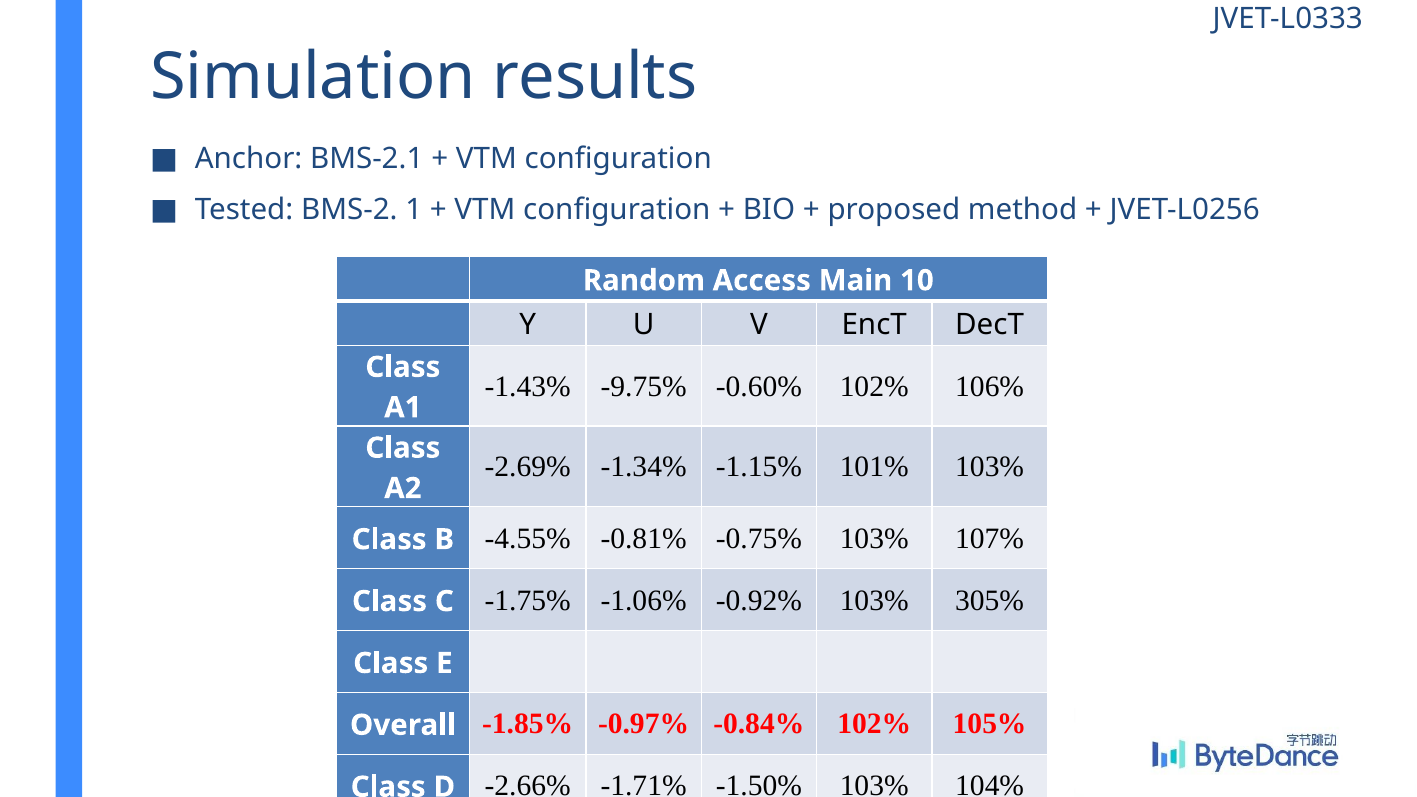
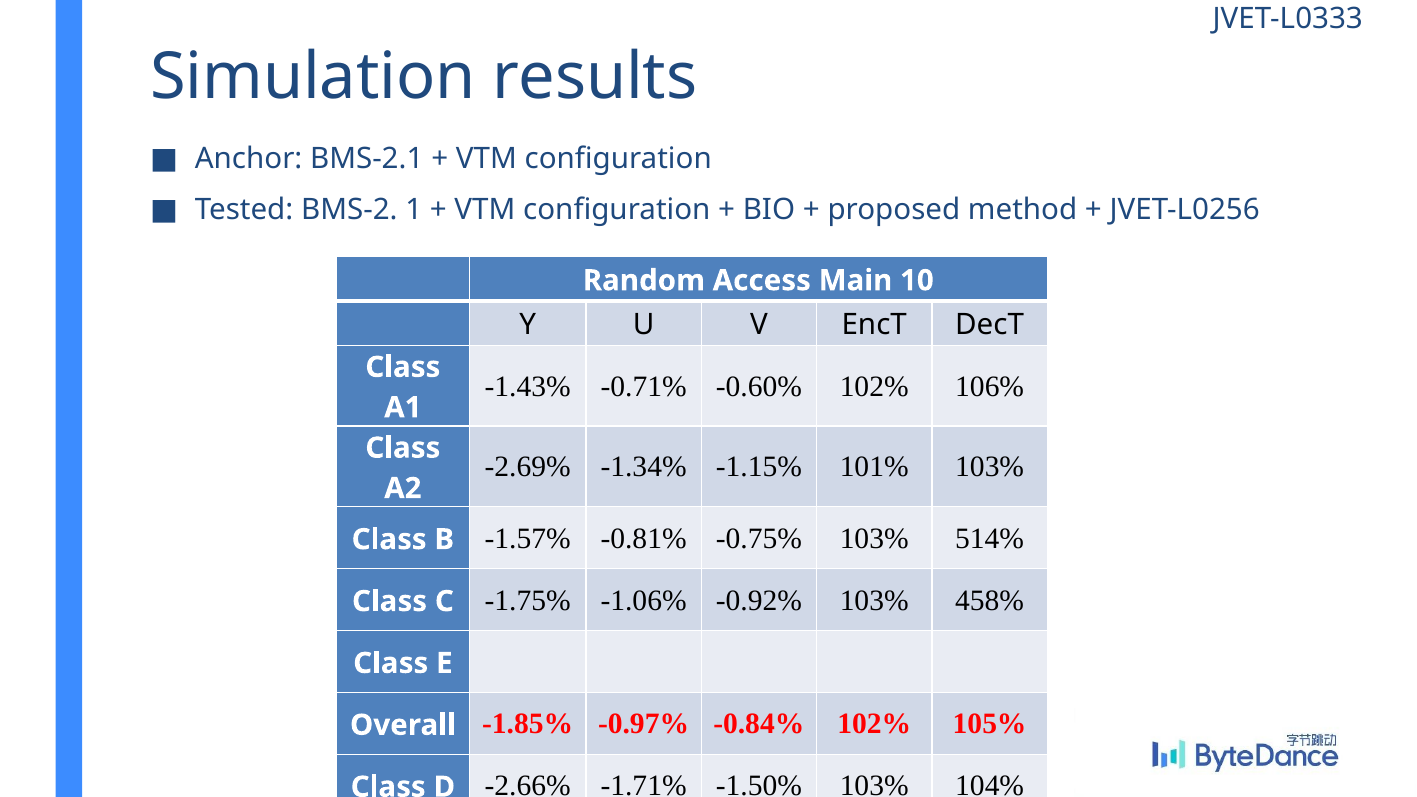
-9.75%: -9.75% -> -0.71% (644, 386)
-4.55%: -4.55% -> -1.57% (528, 539)
107%: 107% -> 514% (990, 539)
305%: 305% -> 458% (990, 600)
